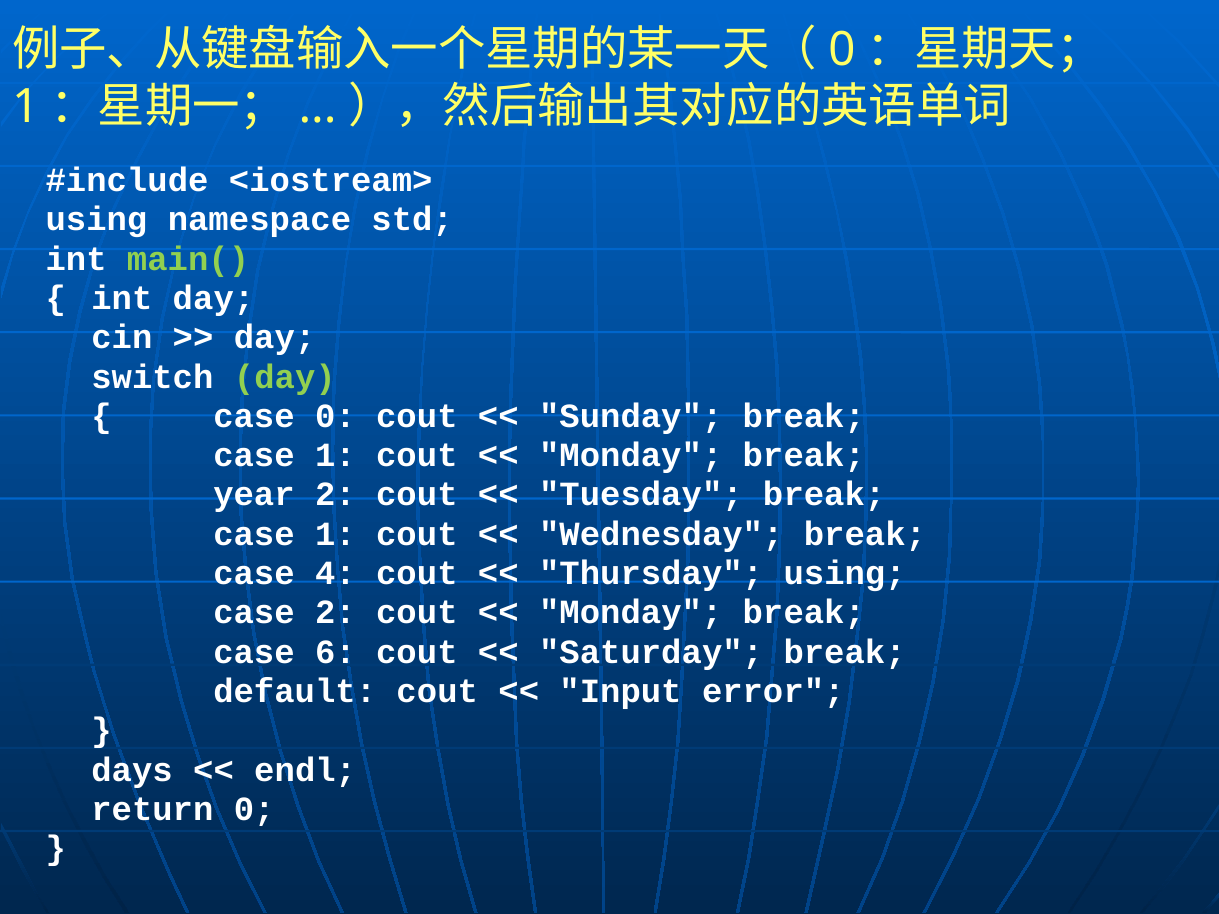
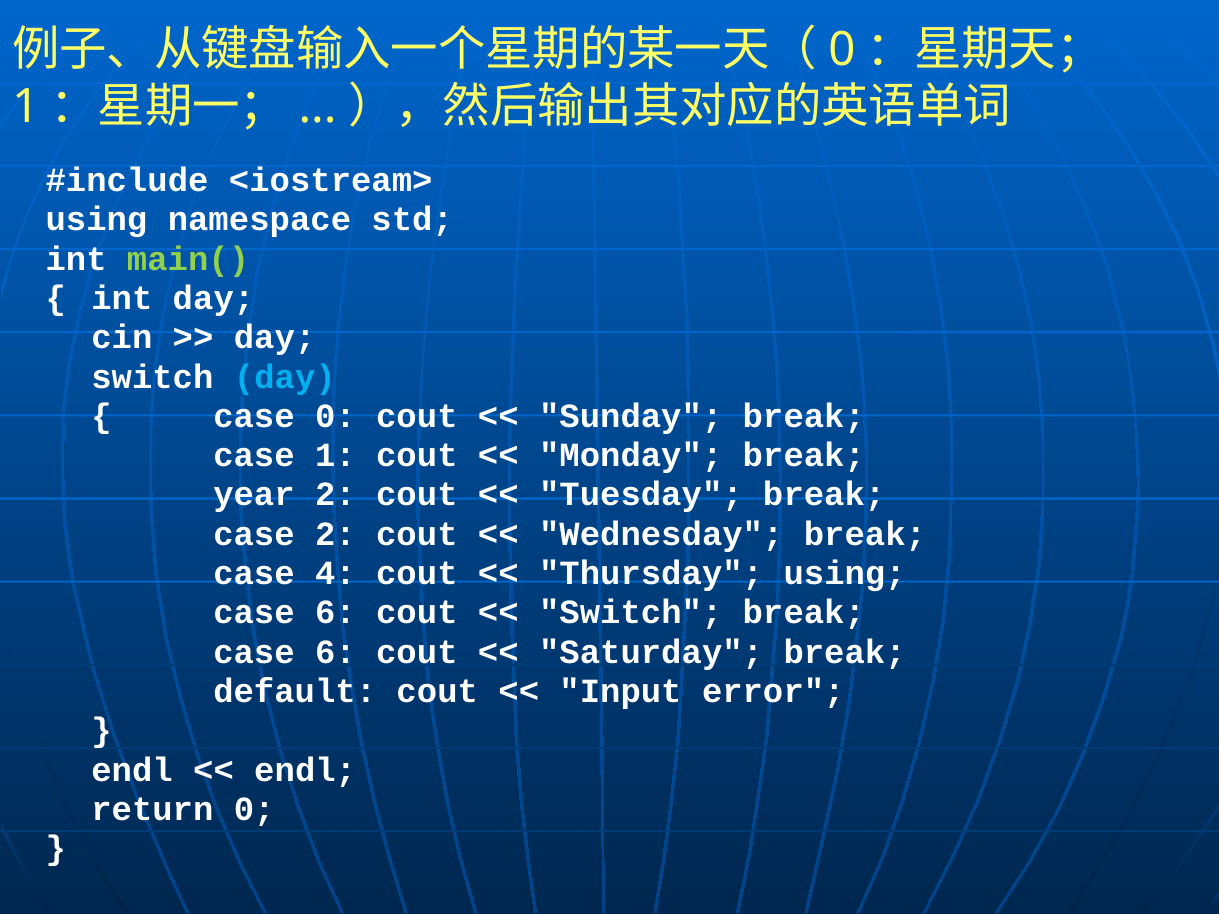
day colour: light green -> light blue (285, 377)
1: 1 -> 2 (335, 534)
2: 2 -> 6 (335, 613)
Monday: Monday -> Switch (631, 613)
days: days -> endl (132, 770)
